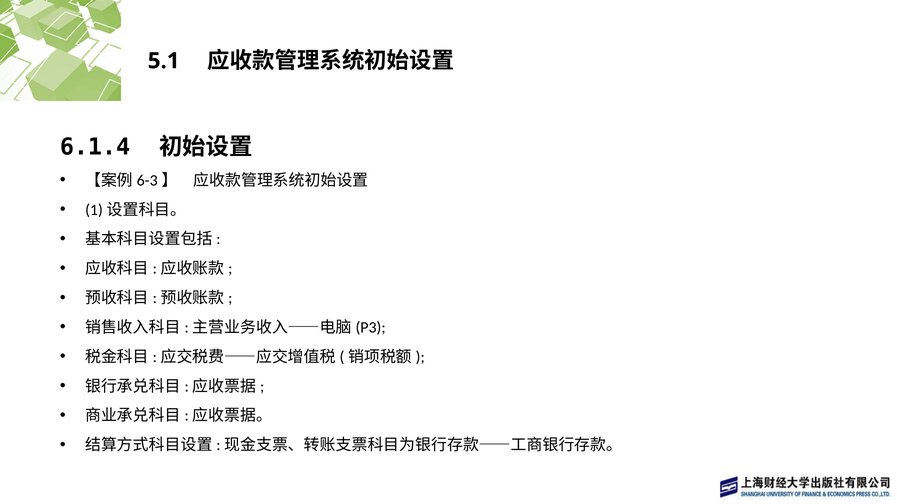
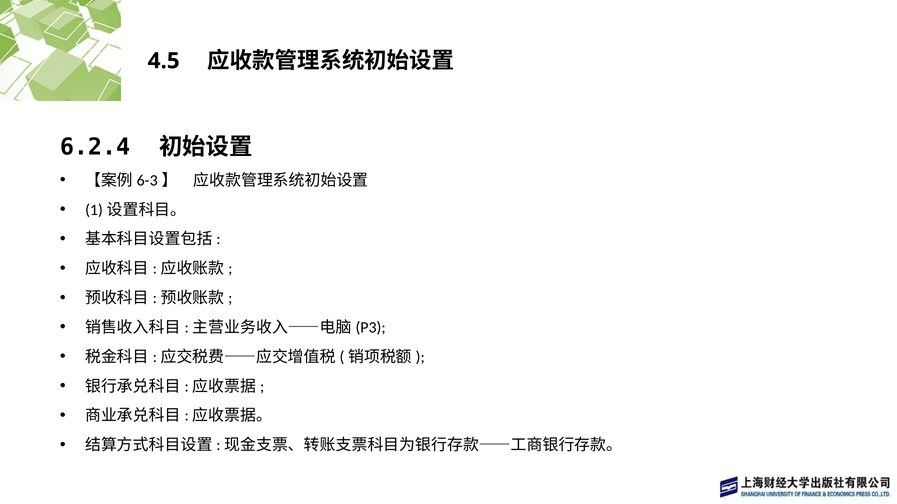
5.1: 5.1 -> 4.5 (164, 61)
6.1.4: 6.1.4 -> 6.2.4 (95, 147)
